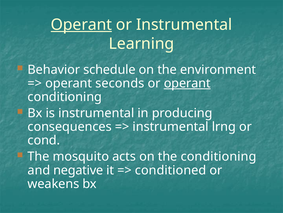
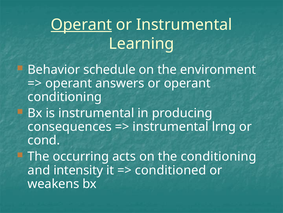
seconds: seconds -> answers (120, 83)
operant underline: present -> none (187, 83)
mosquito: mosquito -> occurring (81, 156)
negative: negative -> intensity (78, 170)
